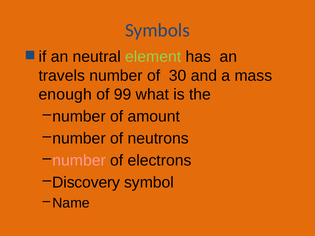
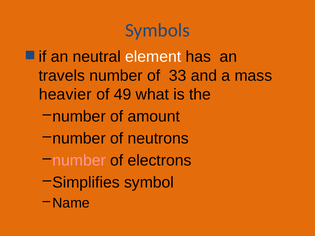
element colour: light green -> white (153, 57)
30: 30 -> 33 (178, 76)
enough: enough -> heavier (65, 95)
99: 99 -> 49 (123, 95)
Discovery: Discovery -> Simplifies (86, 183)
